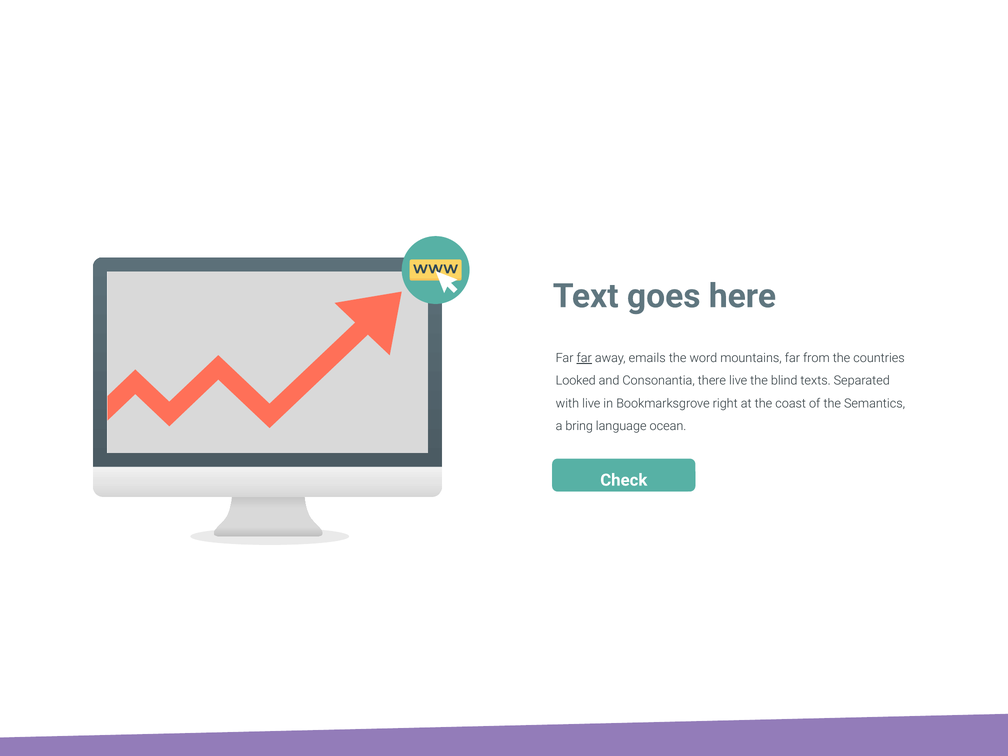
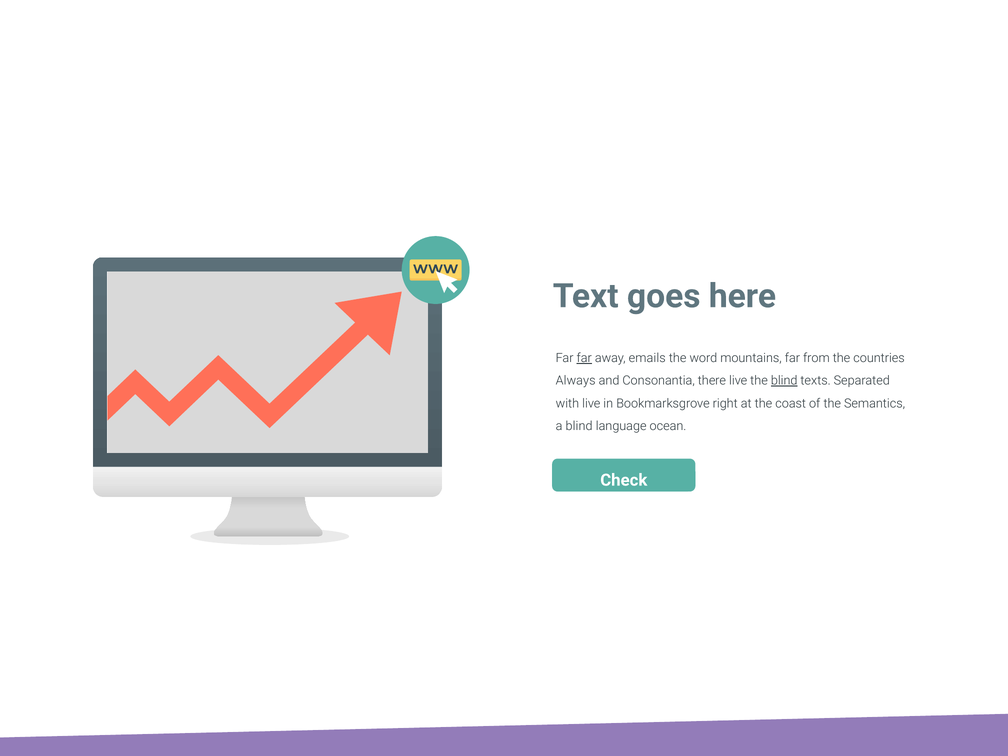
Looked: Looked -> Always (576, 381)
blind underline: none -> present (784, 381)
a bring: bring -> blind (579, 426)
